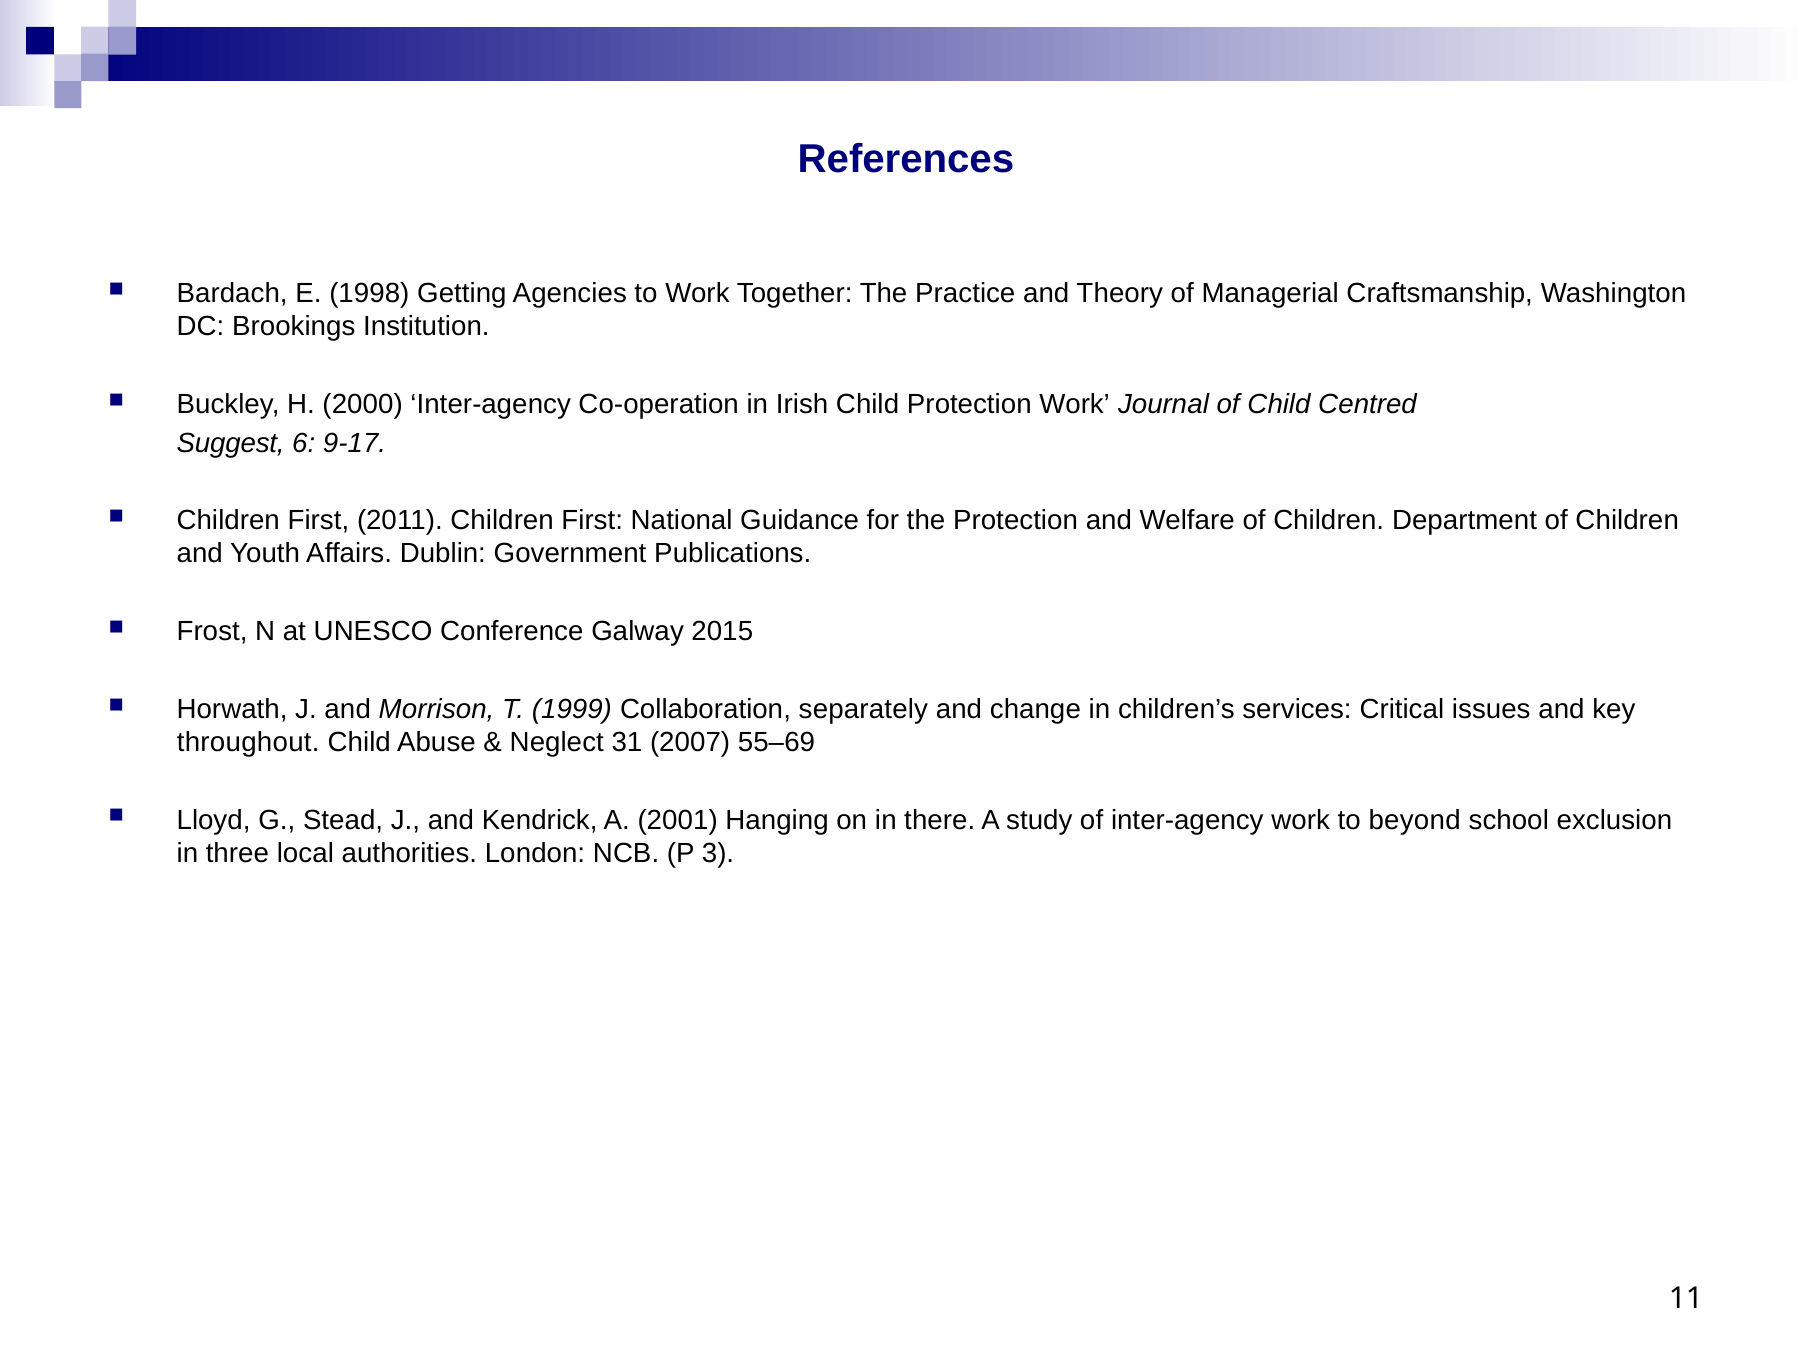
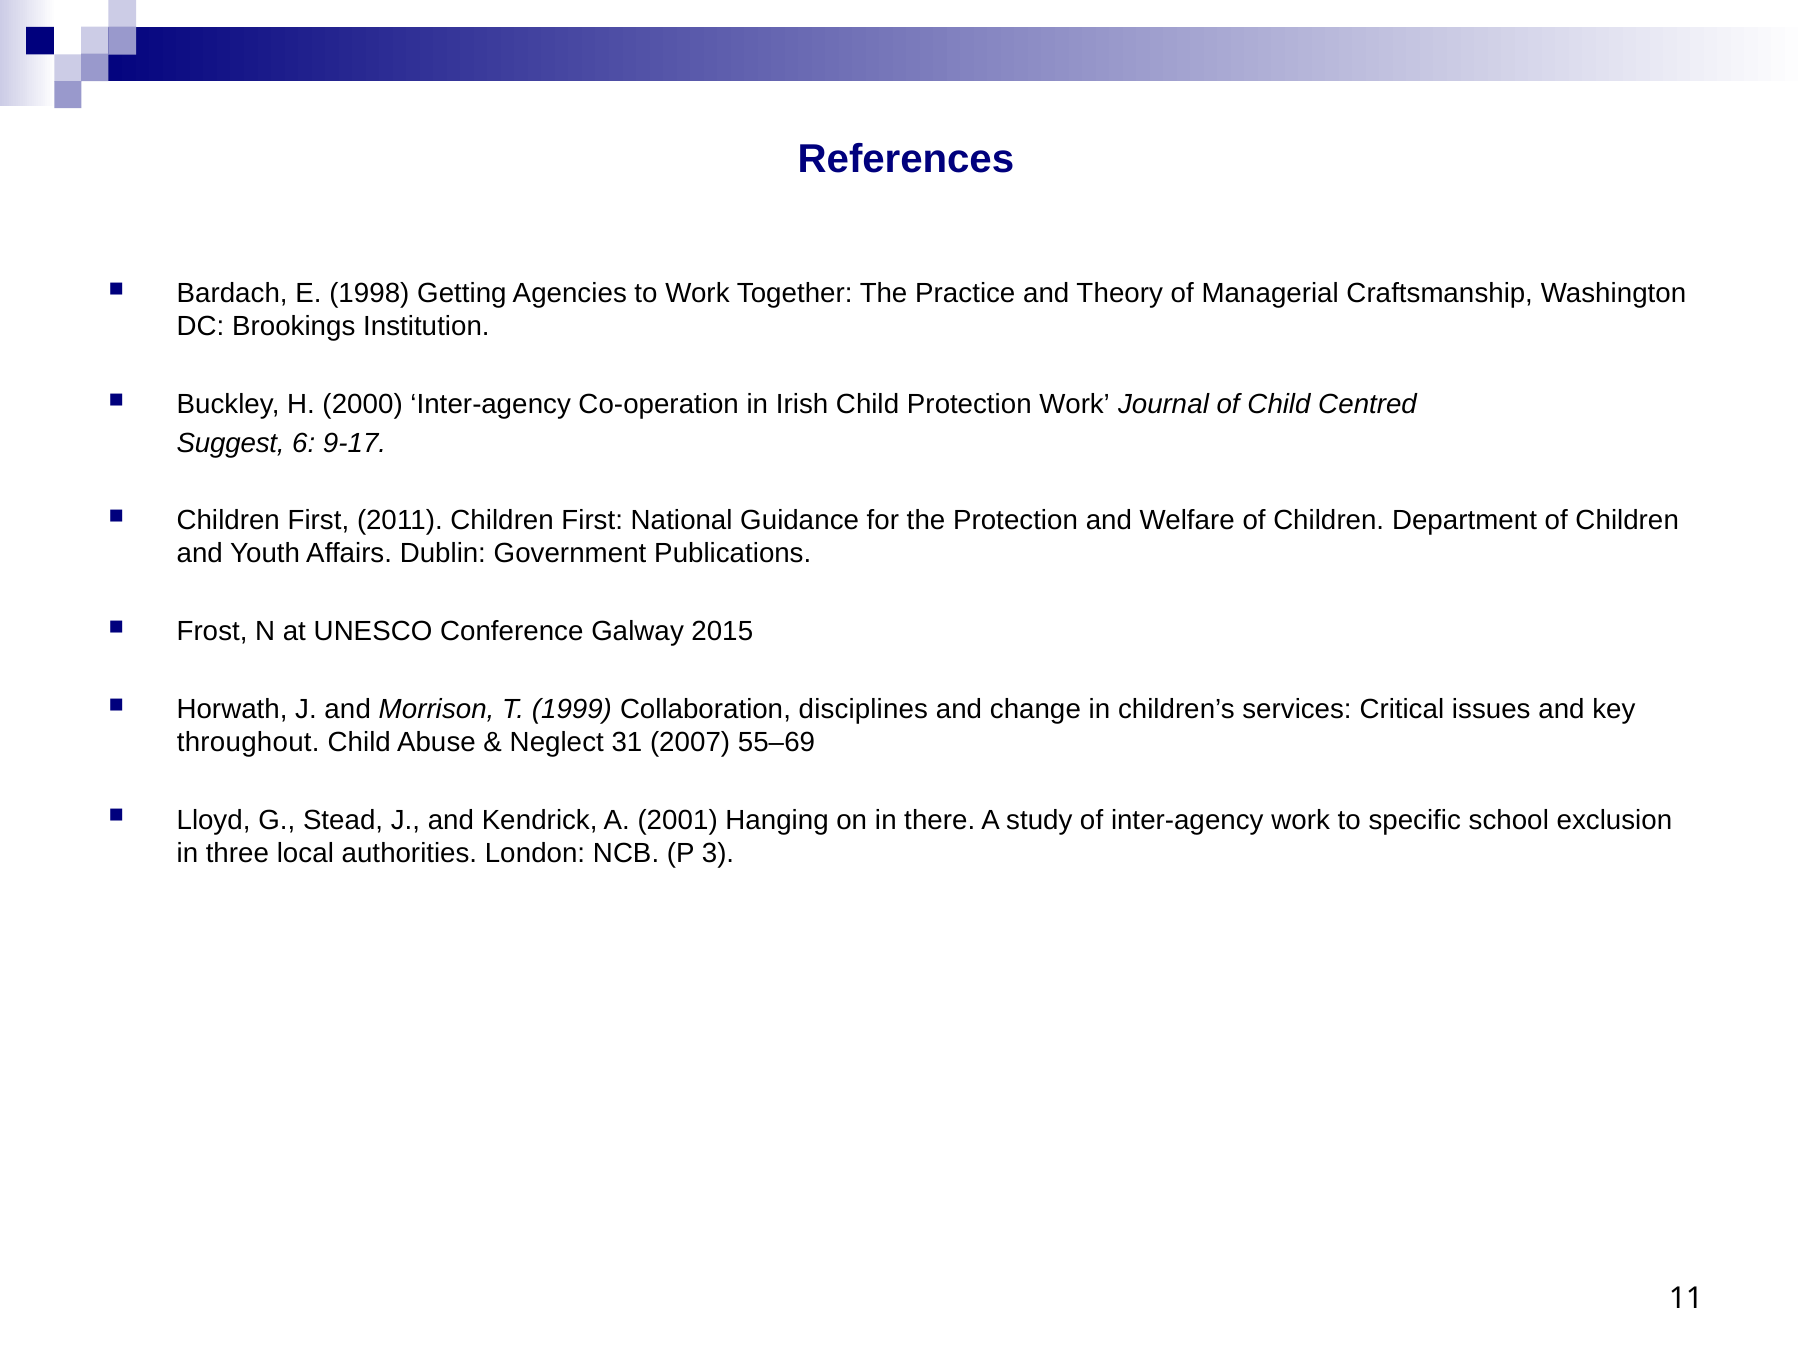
separately: separately -> disciplines (863, 709)
beyond: beyond -> specific (1415, 820)
